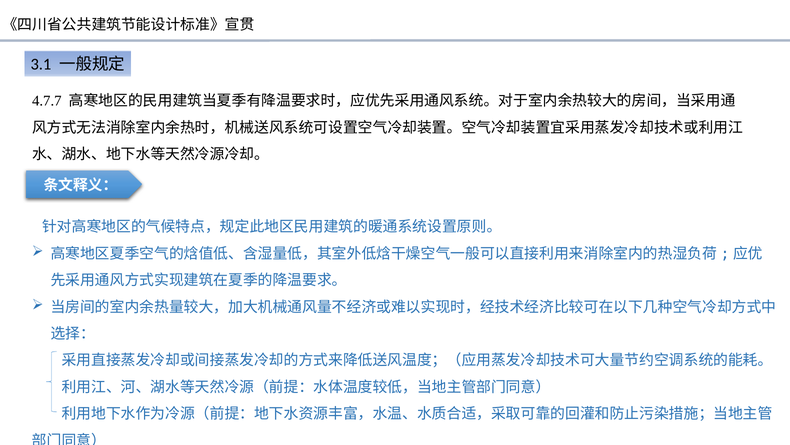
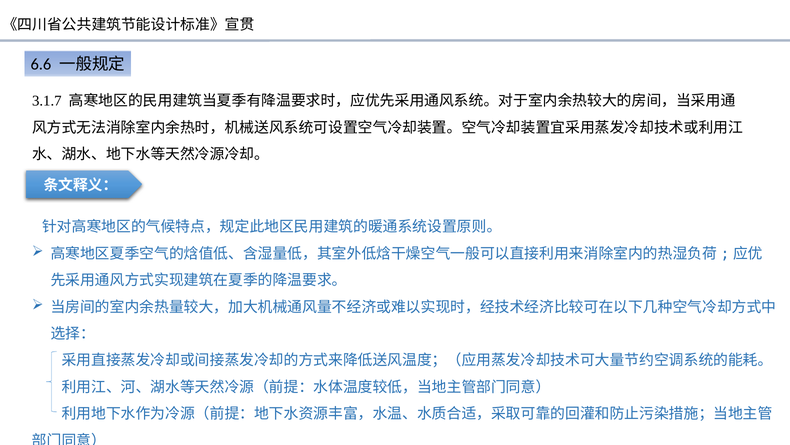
3.1: 3.1 -> 6.6 (41, 64)
4.7.7: 4.7.7 -> 3.1.7 (47, 101)
